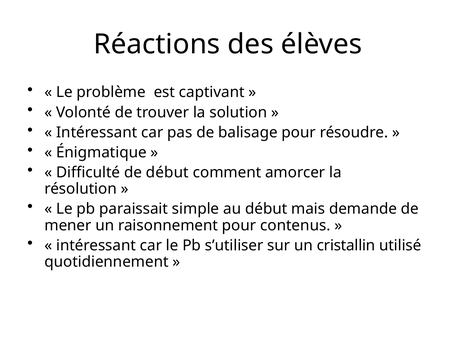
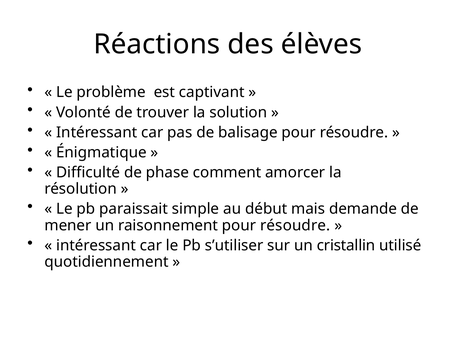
de début: début -> phase (167, 172)
raisonnement pour contenus: contenus -> résoudre (295, 225)
